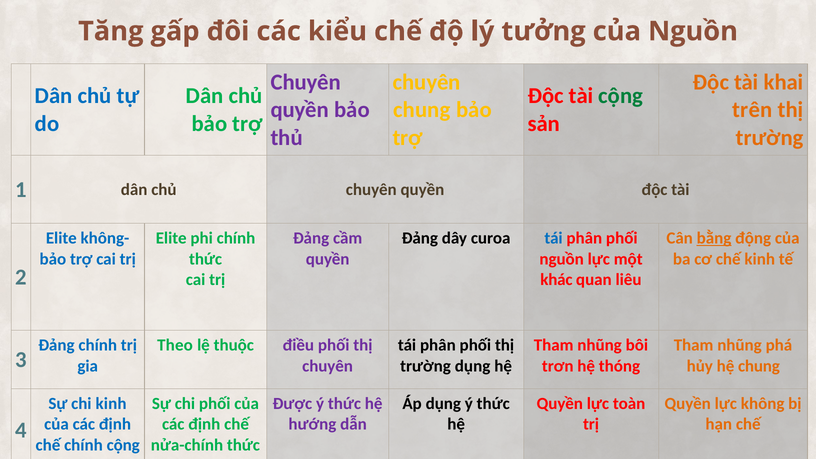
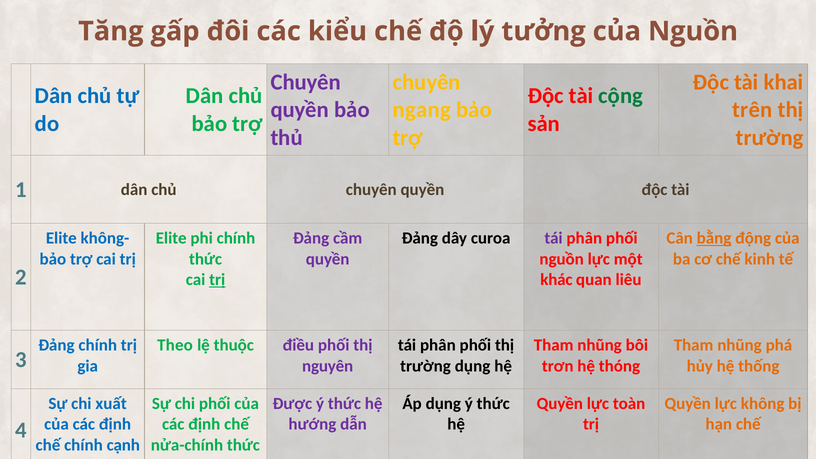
chung: chung -> ngang (422, 110)
tái colour: blue -> purple (554, 238)
trị underline: none -> present (217, 280)
chuyên: chuyên -> nguyên (328, 366)
hệ chung: chung -> thống (759, 366)
chi kinh: kinh -> xuất (111, 404)
chính cộng: cộng -> cạnh (123, 445)
